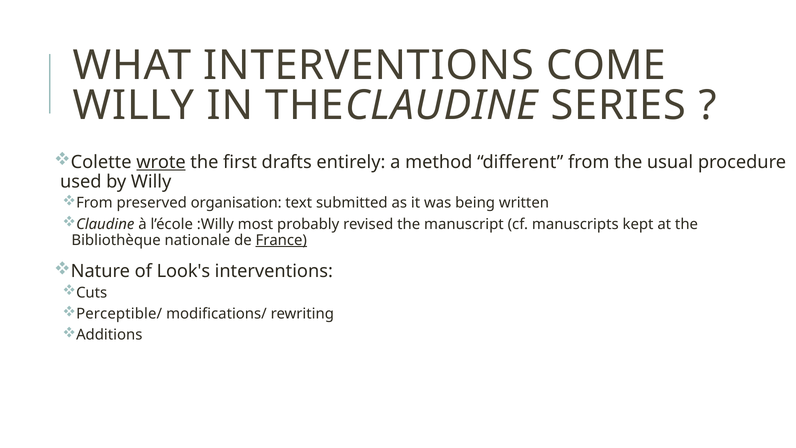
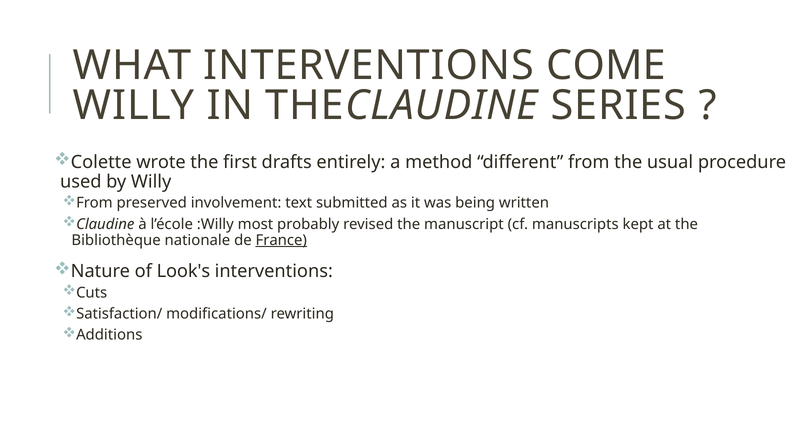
wrote underline: present -> none (161, 162)
organisation: organisation -> involvement (236, 203)
Perceptible/: Perceptible/ -> Satisfaction/ (119, 314)
